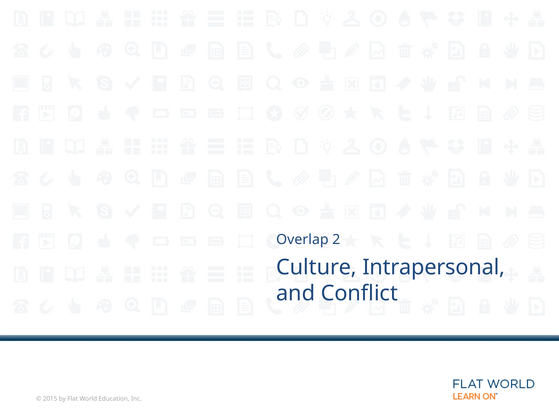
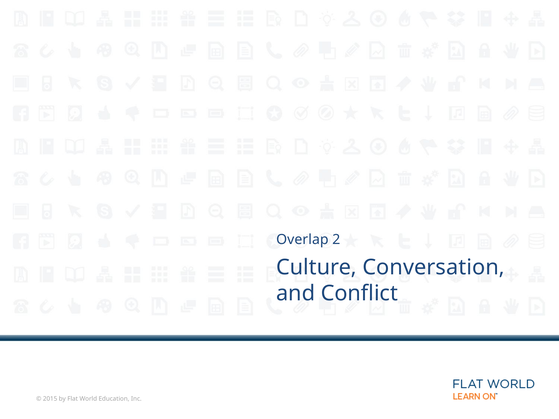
Intrapersonal: Intrapersonal -> Conversation (434, 267)
